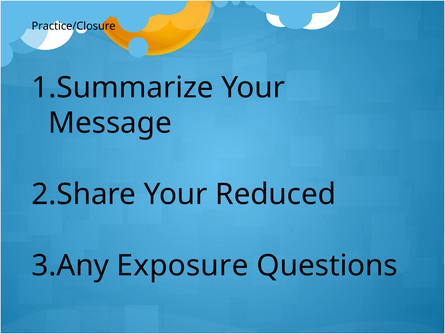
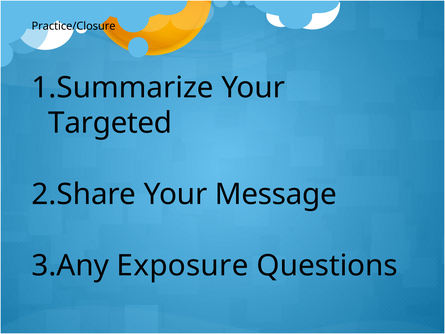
Message: Message -> Targeted (110, 123)
Reduced: Reduced -> Message (276, 194)
